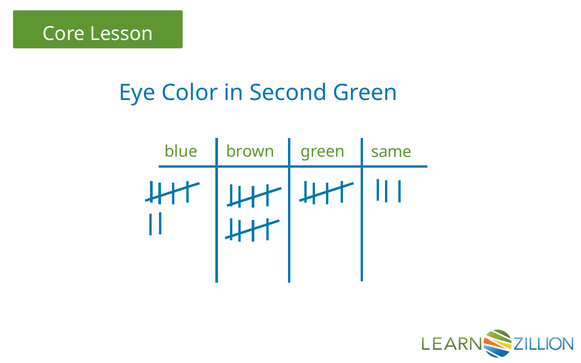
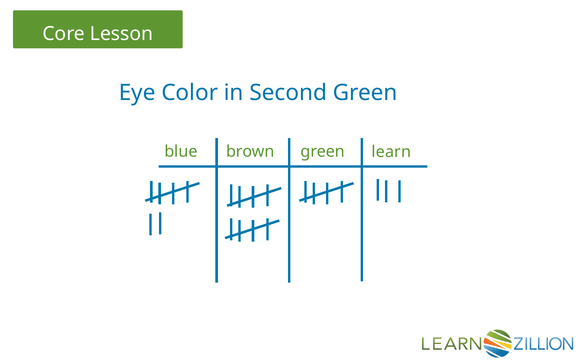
same: same -> learn (391, 152)
